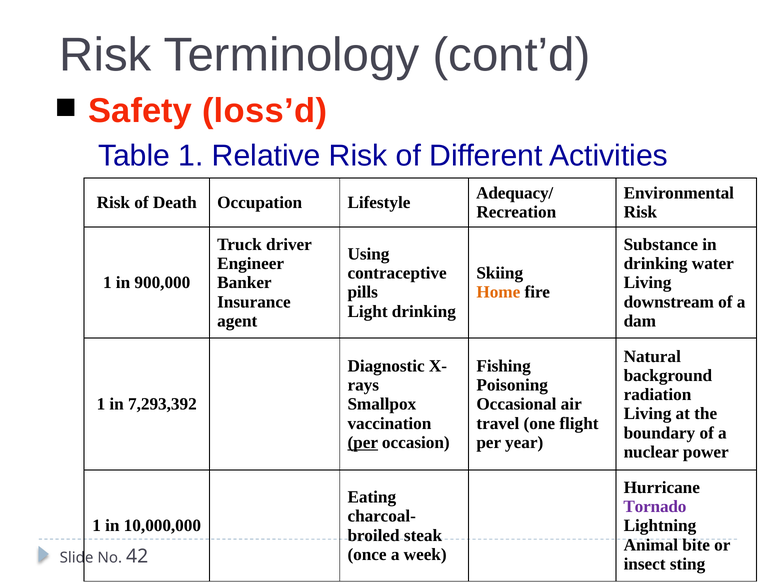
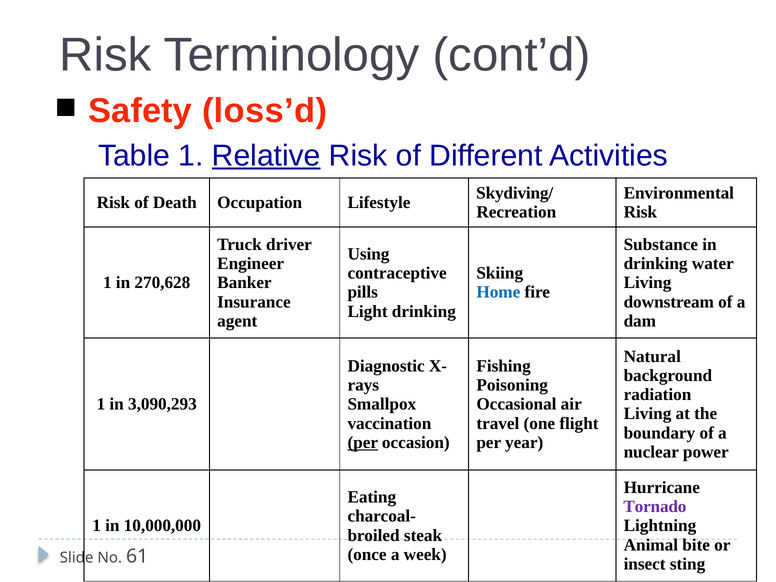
Relative underline: none -> present (266, 156)
Adequacy/: Adequacy/ -> Skydiving/ (515, 193)
900,000: 900,000 -> 270,628 (162, 283)
Home colour: orange -> blue (498, 292)
7,293,392: 7,293,392 -> 3,090,293 (162, 404)
42: 42 -> 61 (137, 556)
